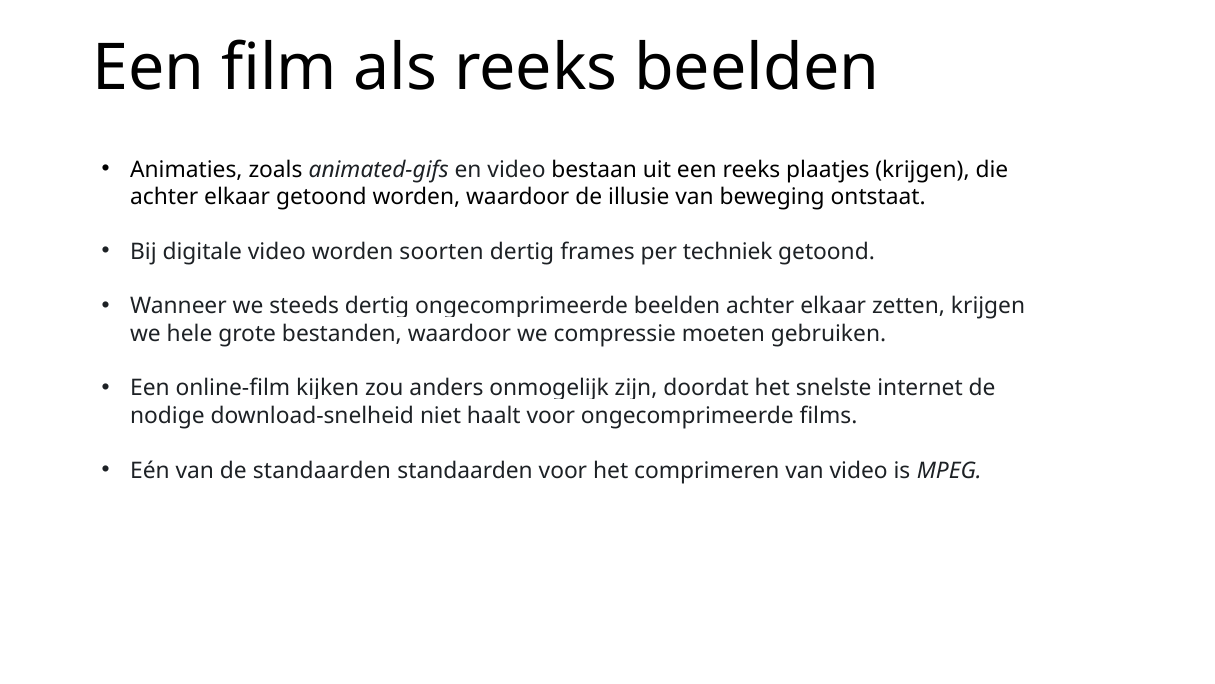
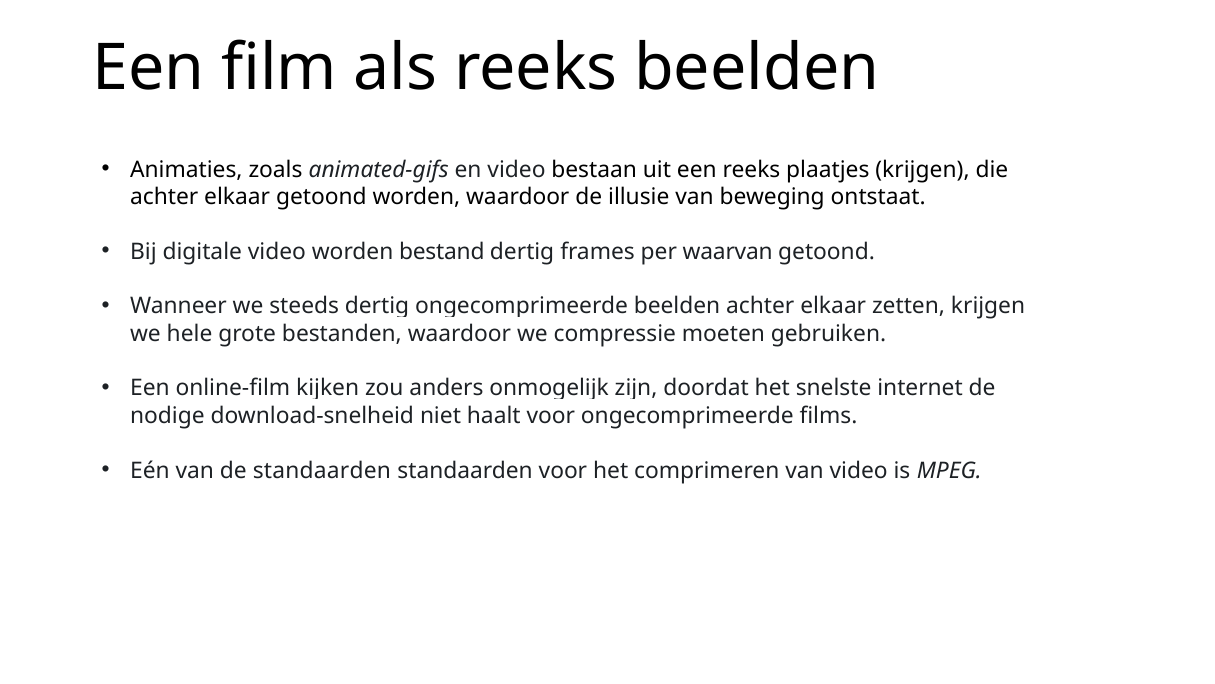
soorten: soorten -> bestand (442, 251)
techniek: techniek -> waarvan (728, 251)
